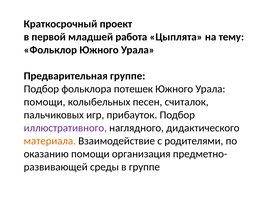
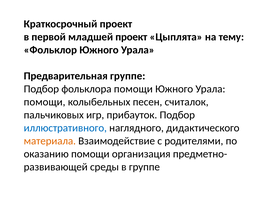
младшей работа: работа -> проект (131, 37)
фольклора потешек: потешек -> помощи (133, 89)
иллюстративного colour: purple -> blue (65, 128)
